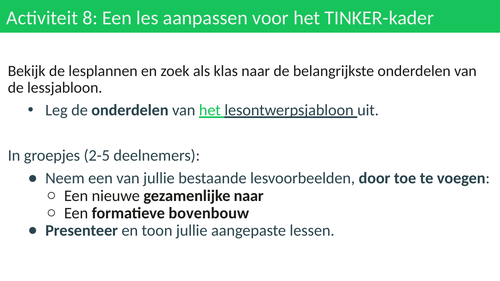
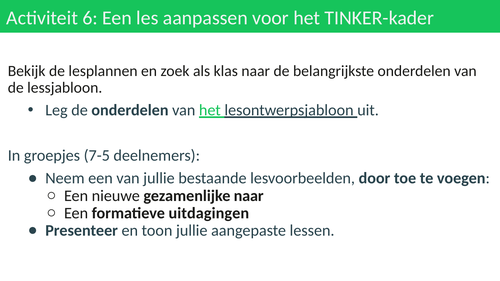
8: 8 -> 6 (90, 18)
2-5: 2-5 -> 7-5 (97, 156)
bovenbouw: bovenbouw -> uitdagingen (209, 213)
